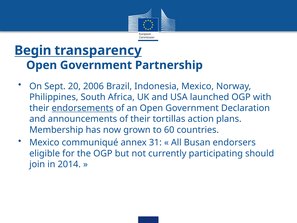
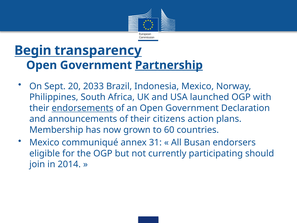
Partnership underline: none -> present (169, 65)
2006: 2006 -> 2033 (93, 86)
tortillas: tortillas -> citizens (169, 119)
